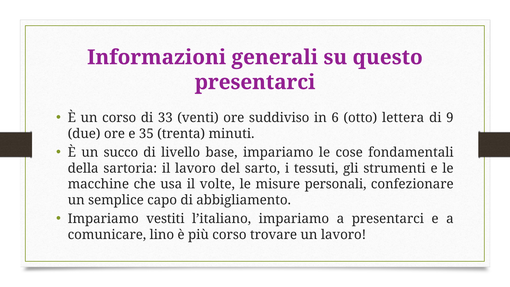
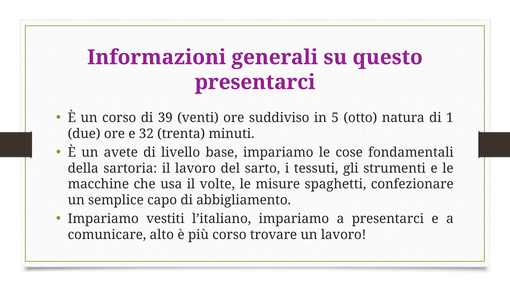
33: 33 -> 39 (165, 118)
6: 6 -> 5 (335, 118)
lettera: lettera -> natura (403, 118)
9: 9 -> 1 (450, 118)
35: 35 -> 32 (146, 134)
succo: succo -> avete (121, 152)
personali: personali -> spaghetti (335, 184)
lino: lino -> alto (162, 235)
